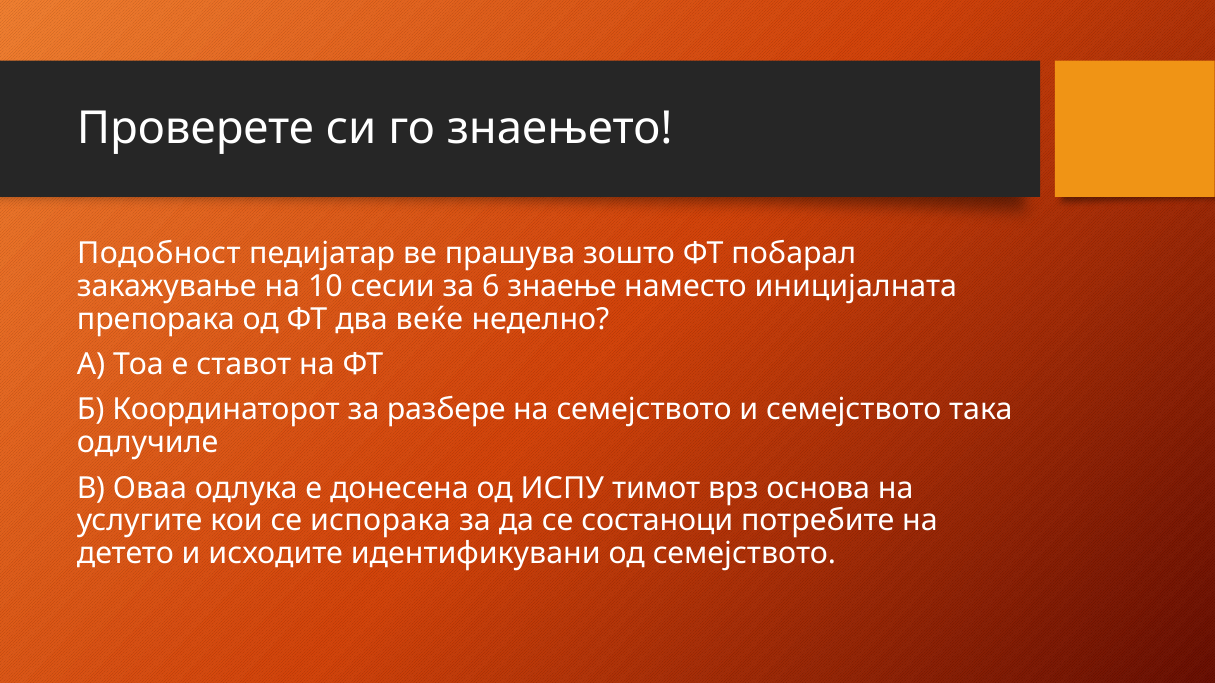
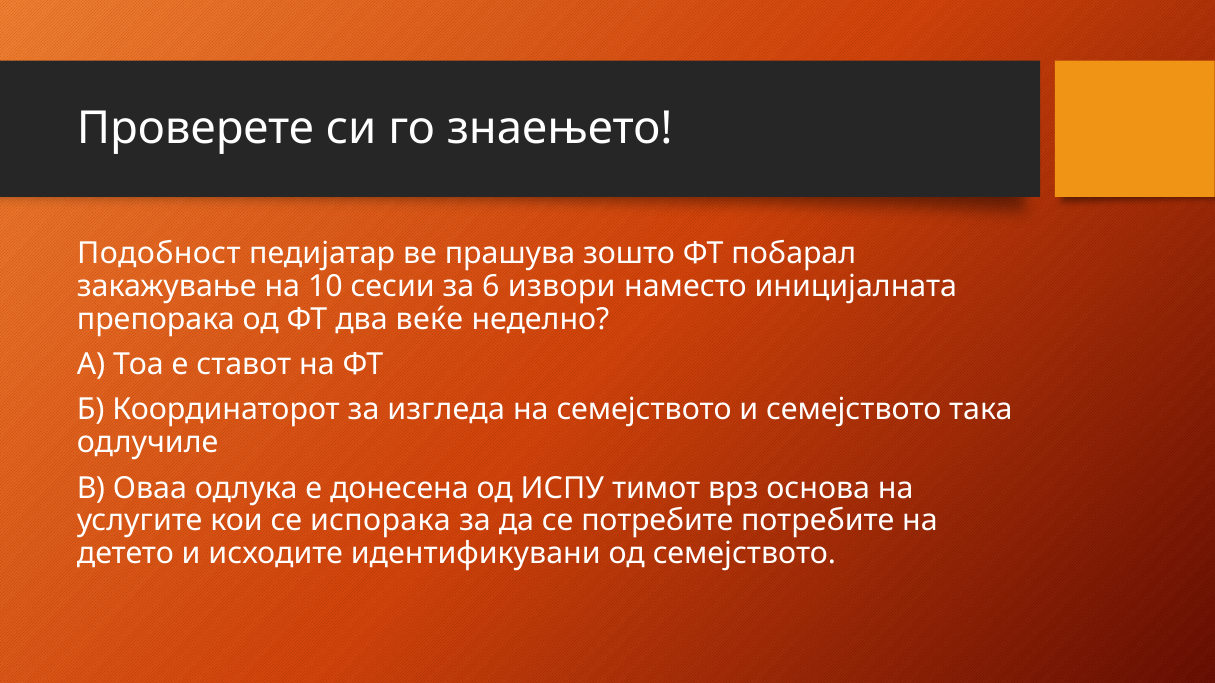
знаење: знаење -> извори (562, 286)
разбере: разбере -> изгледа (446, 410)
се состаноци: состаноци -> потребите (657, 521)
